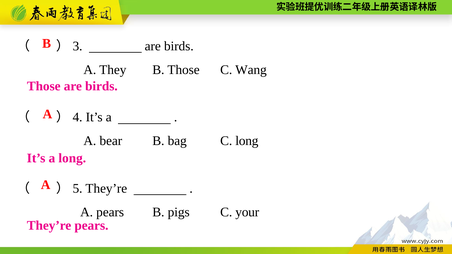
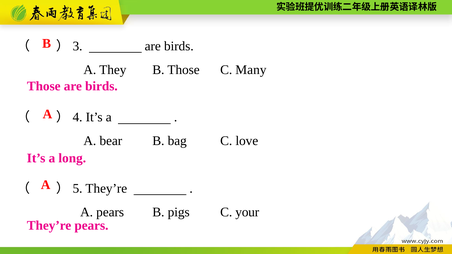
Wang: Wang -> Many (251, 70)
C long: long -> love (247, 141)
